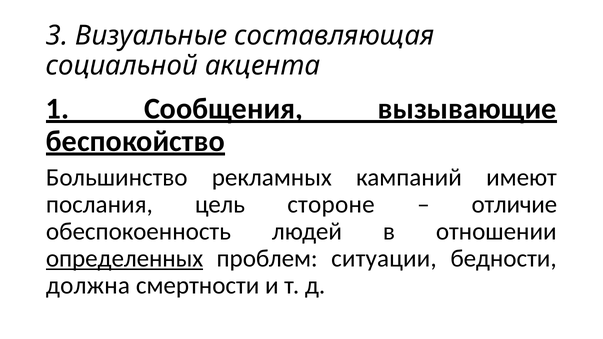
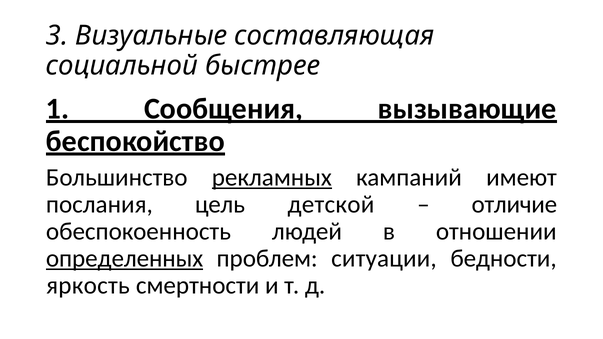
акцента: акцента -> быстрее (263, 66)
рекламных underline: none -> present (272, 177)
стороне: стороне -> детской (331, 204)
должна: должна -> яркость (88, 286)
